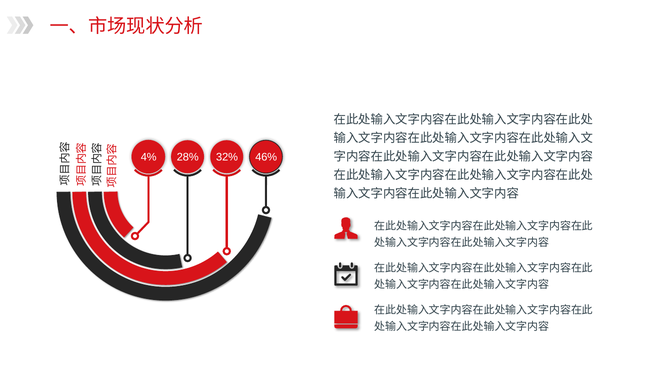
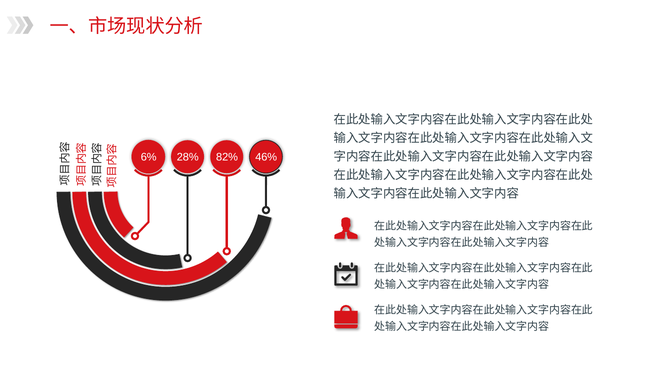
4%: 4% -> 6% (149, 157)
32%: 32% -> 82% (227, 157)
